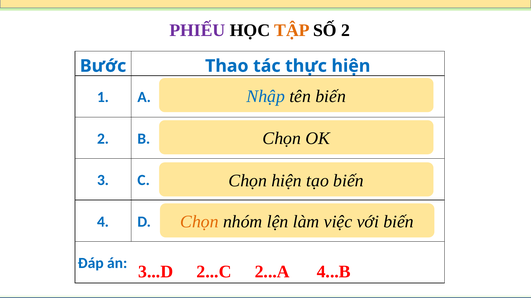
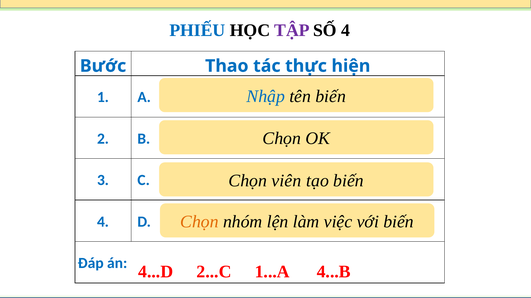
PHIẾU colour: purple -> blue (197, 30)
TẬP colour: orange -> purple (292, 30)
SỐ 2: 2 -> 4 (346, 30)
Chọn hiện: hiện -> viên (287, 181)
3...D: 3...D -> 4...D (156, 272)
2...A: 2...A -> 1...A (272, 272)
